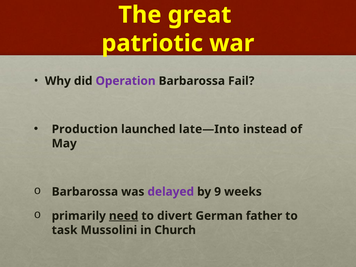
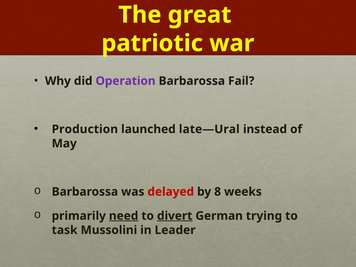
late—Into: late—Into -> late—Ural (209, 129)
delayed colour: purple -> red (171, 192)
9: 9 -> 8 (218, 192)
divert underline: none -> present (175, 216)
father: father -> trying (264, 216)
Church: Church -> Leader (175, 230)
